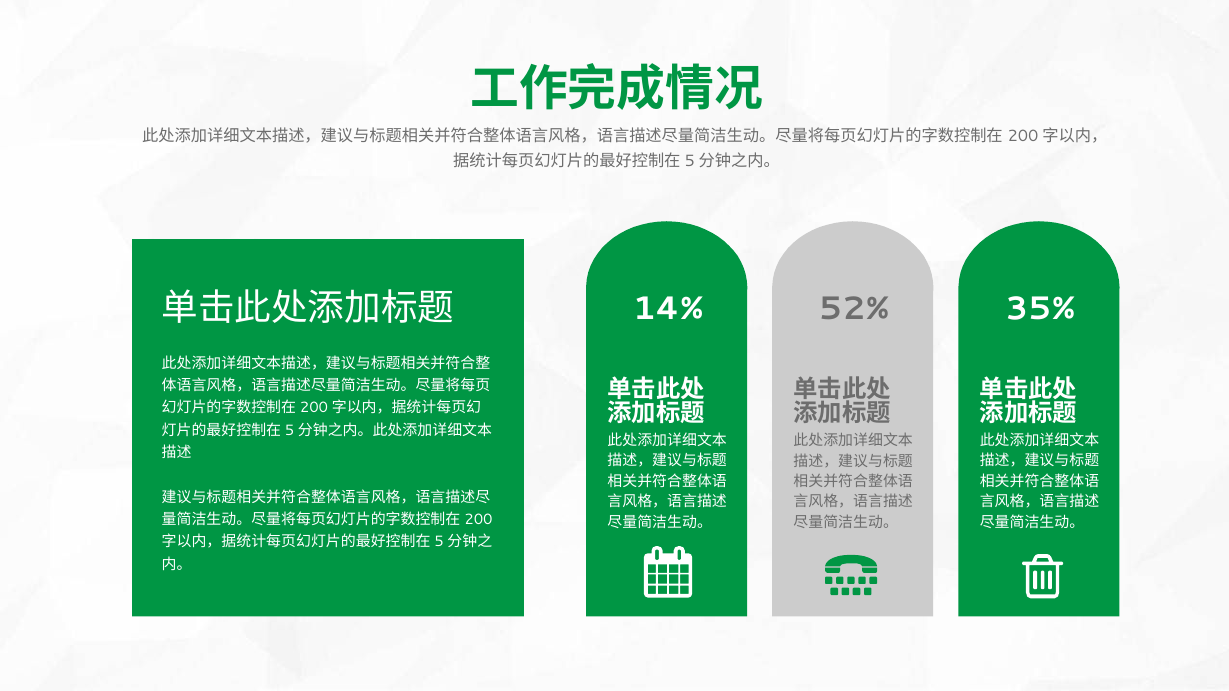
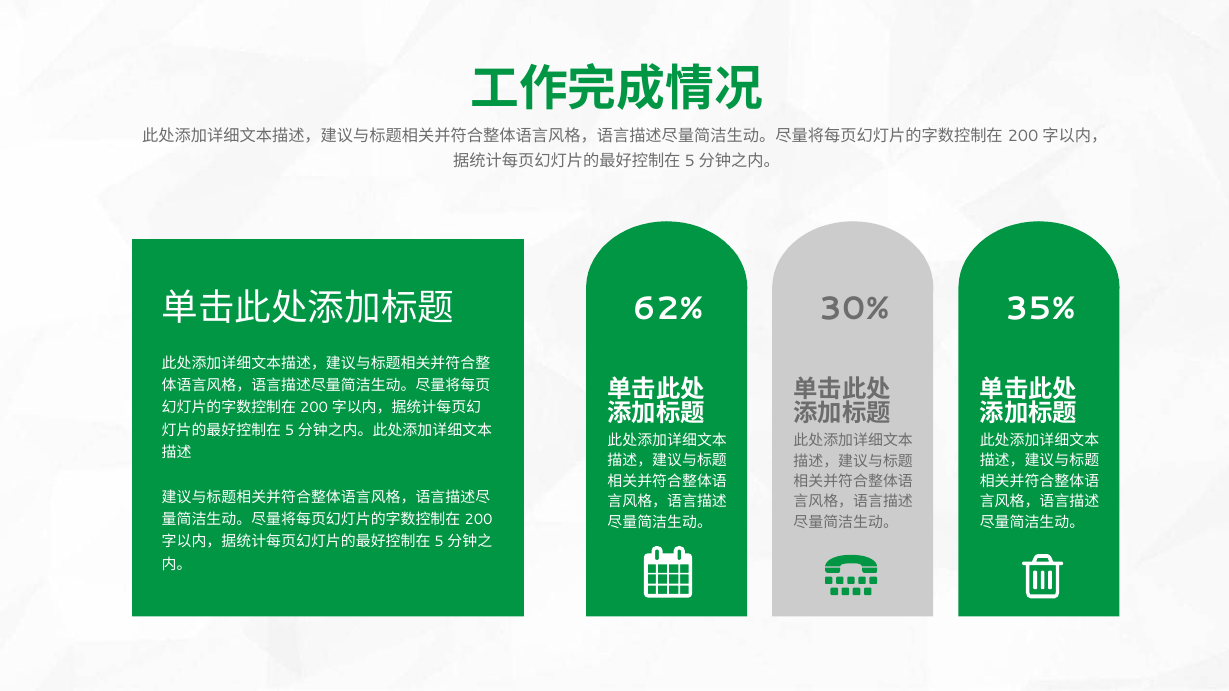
52%: 52% -> 30% (854, 308)
14%: 14% -> 62% (668, 308)
